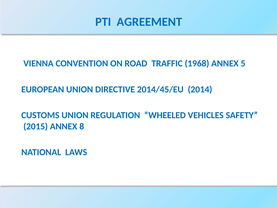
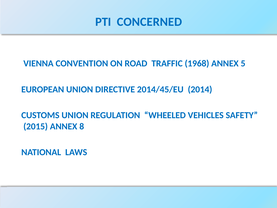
AGREEMENT: AGREEMENT -> CONCERNED (149, 22)
